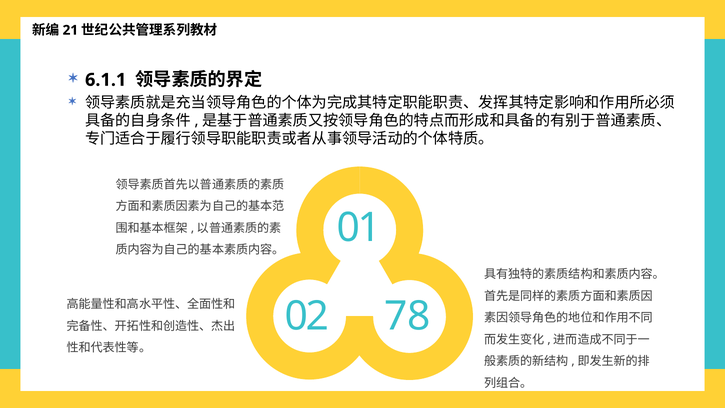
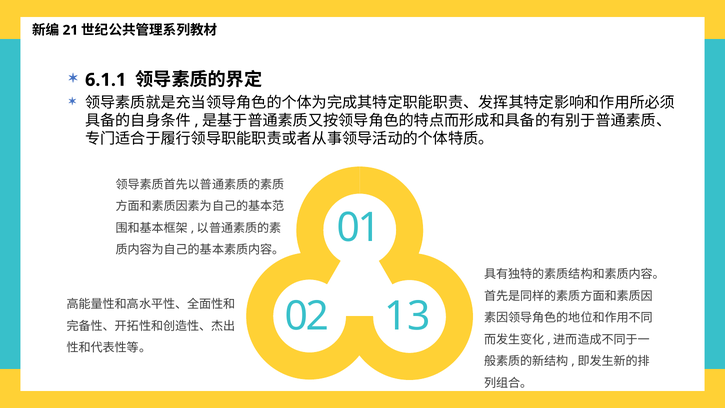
78: 78 -> 13 (407, 316)
